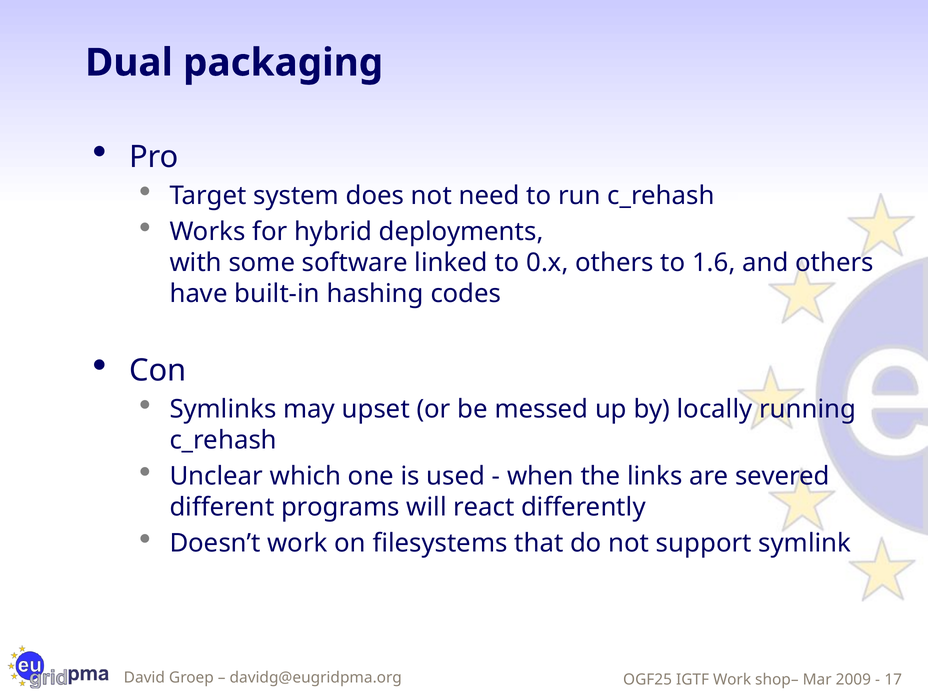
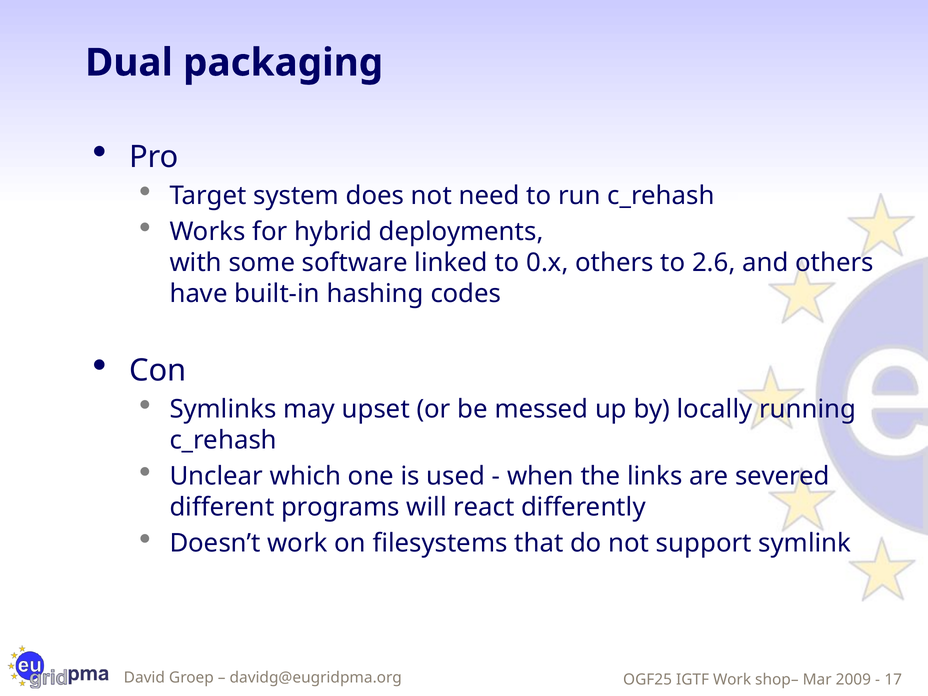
1.6: 1.6 -> 2.6 (714, 263)
